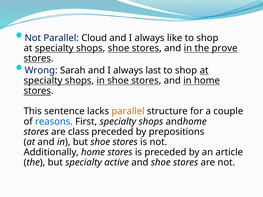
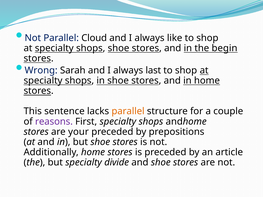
prove: prove -> begin (225, 48)
reasons colour: blue -> purple (54, 122)
class: class -> your (78, 132)
active: active -> divide (117, 163)
